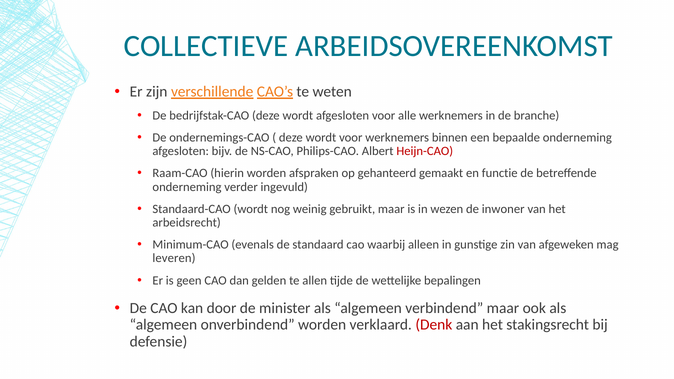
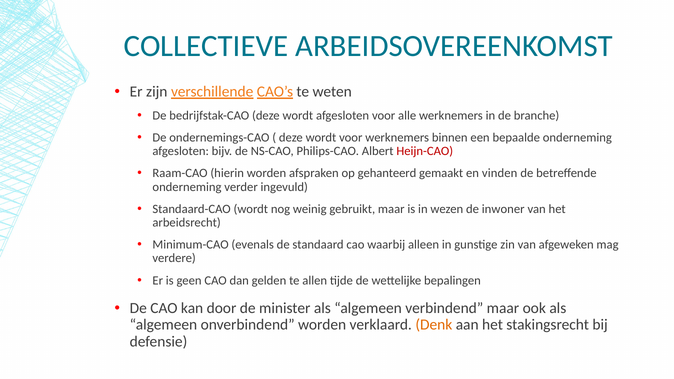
functie: functie -> vinden (500, 173)
leveren: leveren -> verdere (174, 258)
Denk colour: red -> orange (434, 325)
